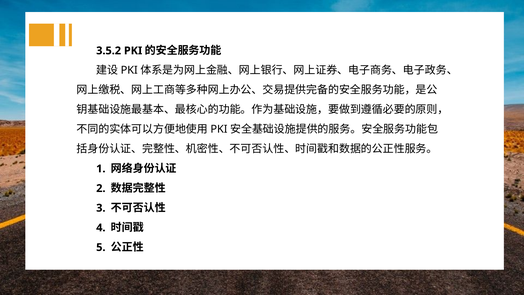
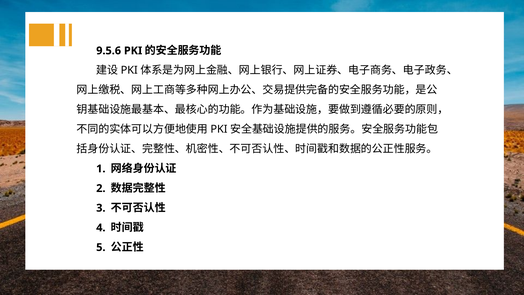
3.5.2: 3.5.2 -> 9.5.6 (109, 51)
